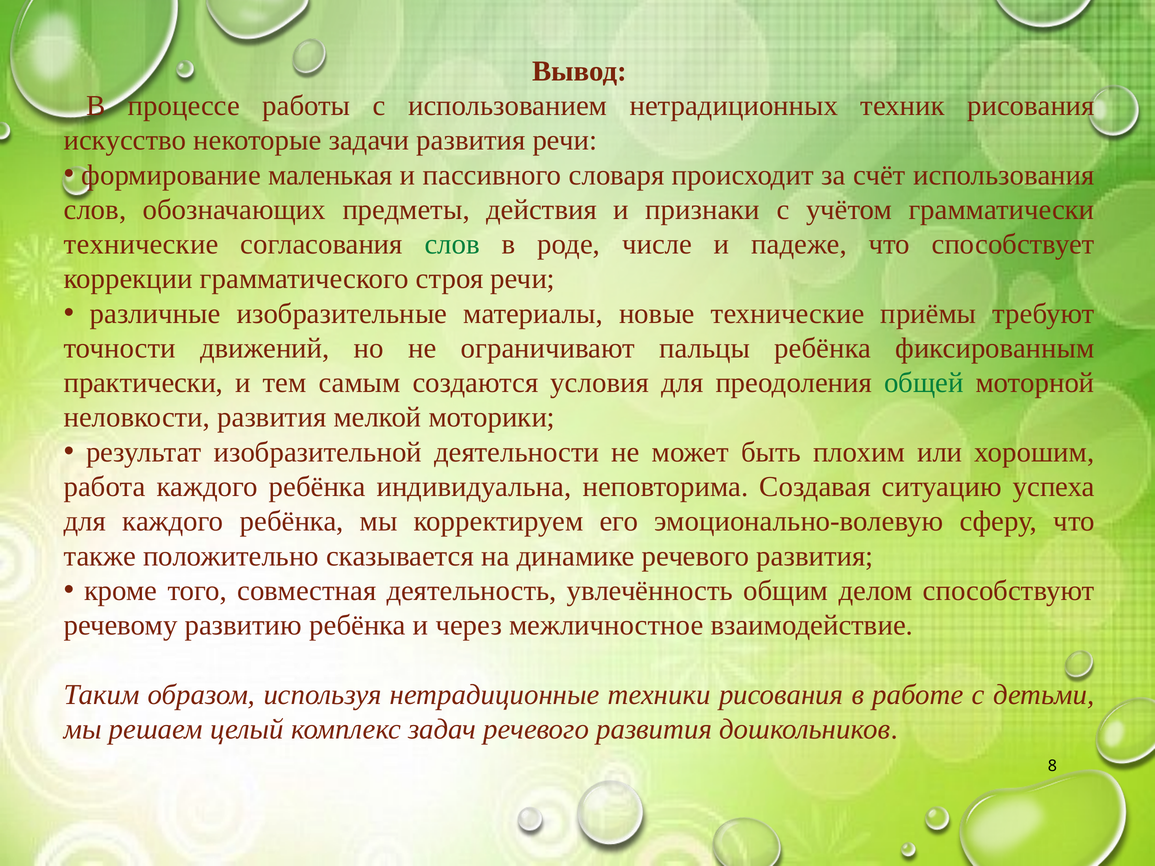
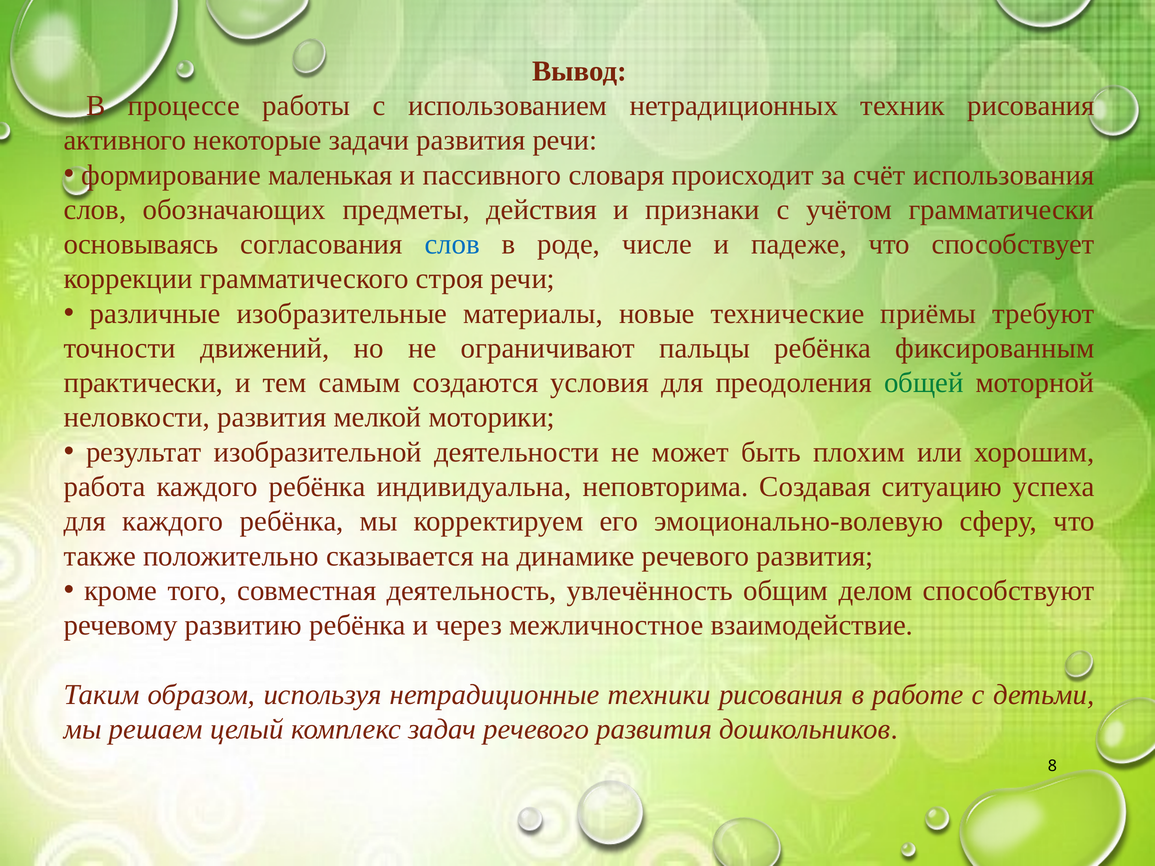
искусство: искусство -> активного (125, 140)
технические: технические -> основываясь (141, 244)
слов colour: green -> blue (452, 244)
